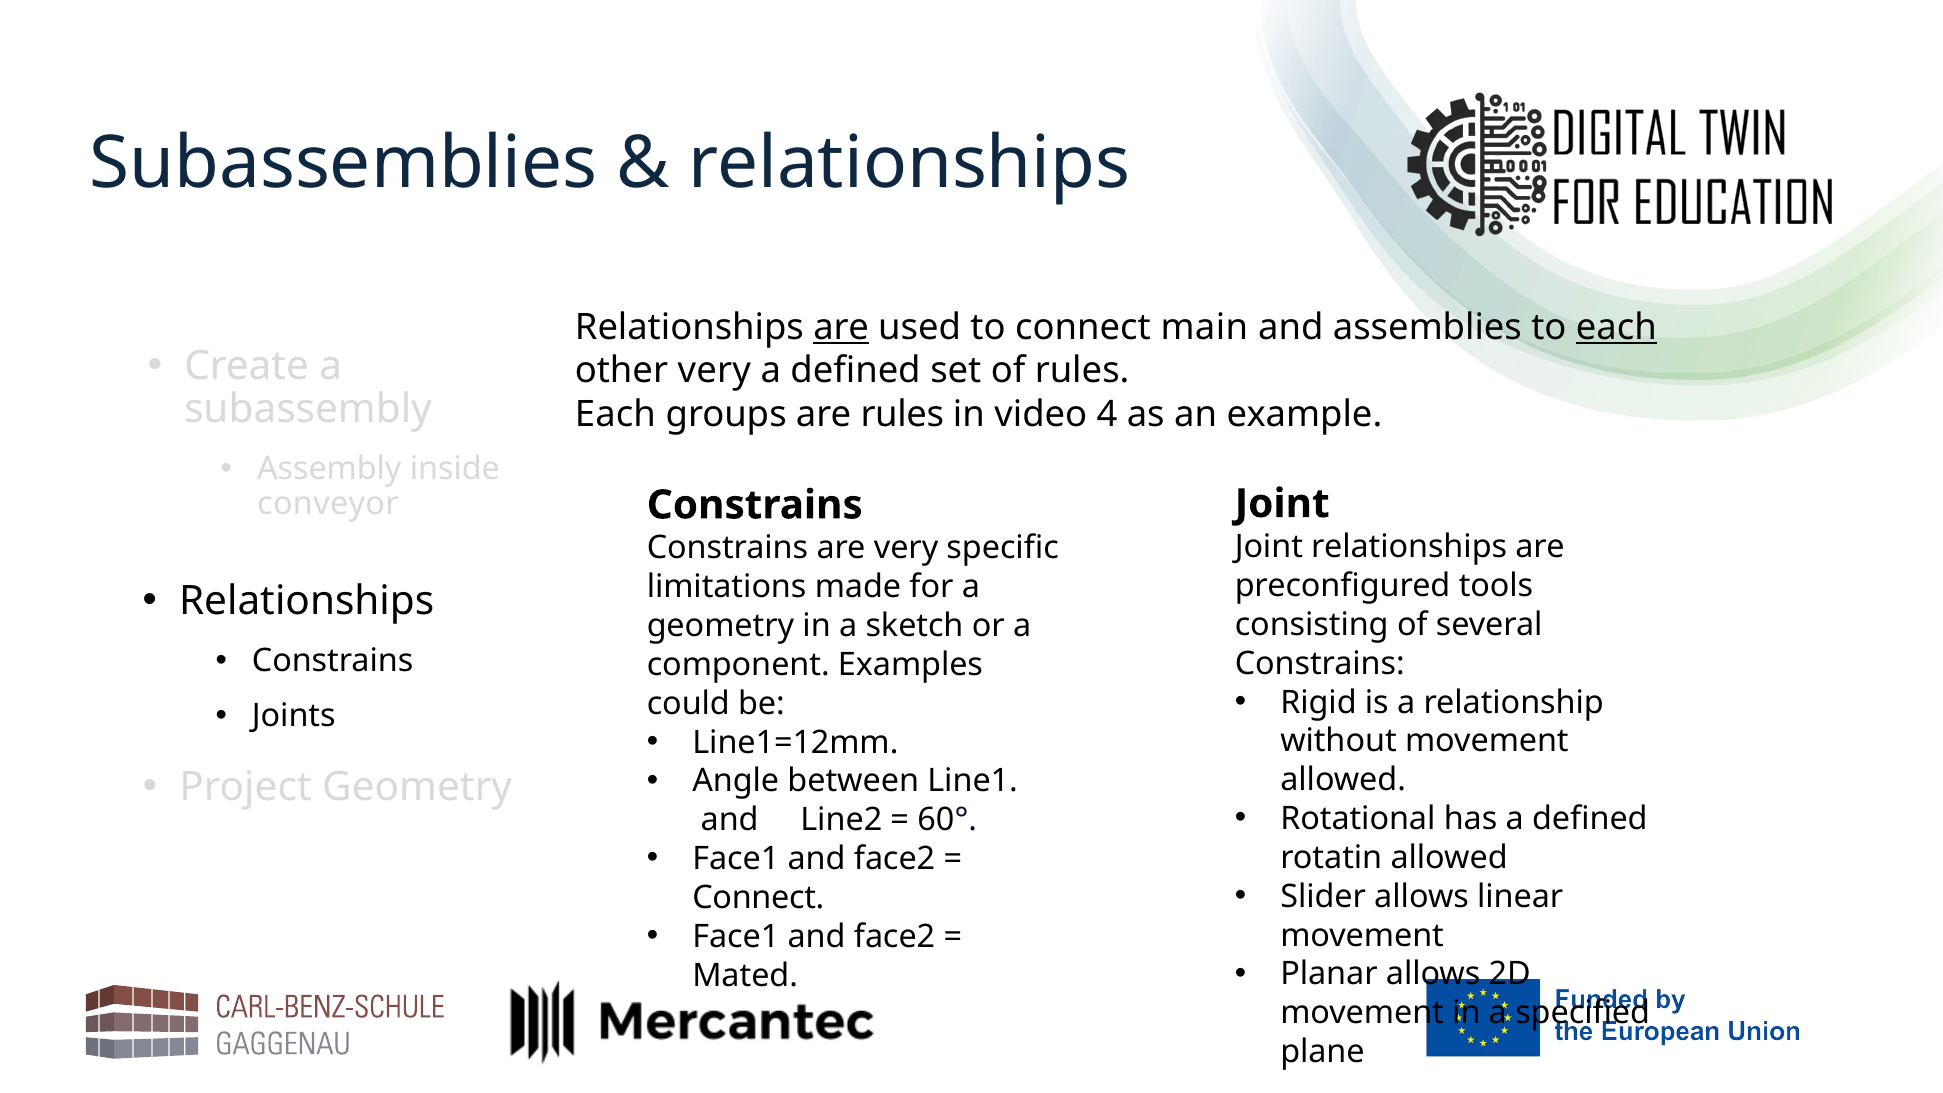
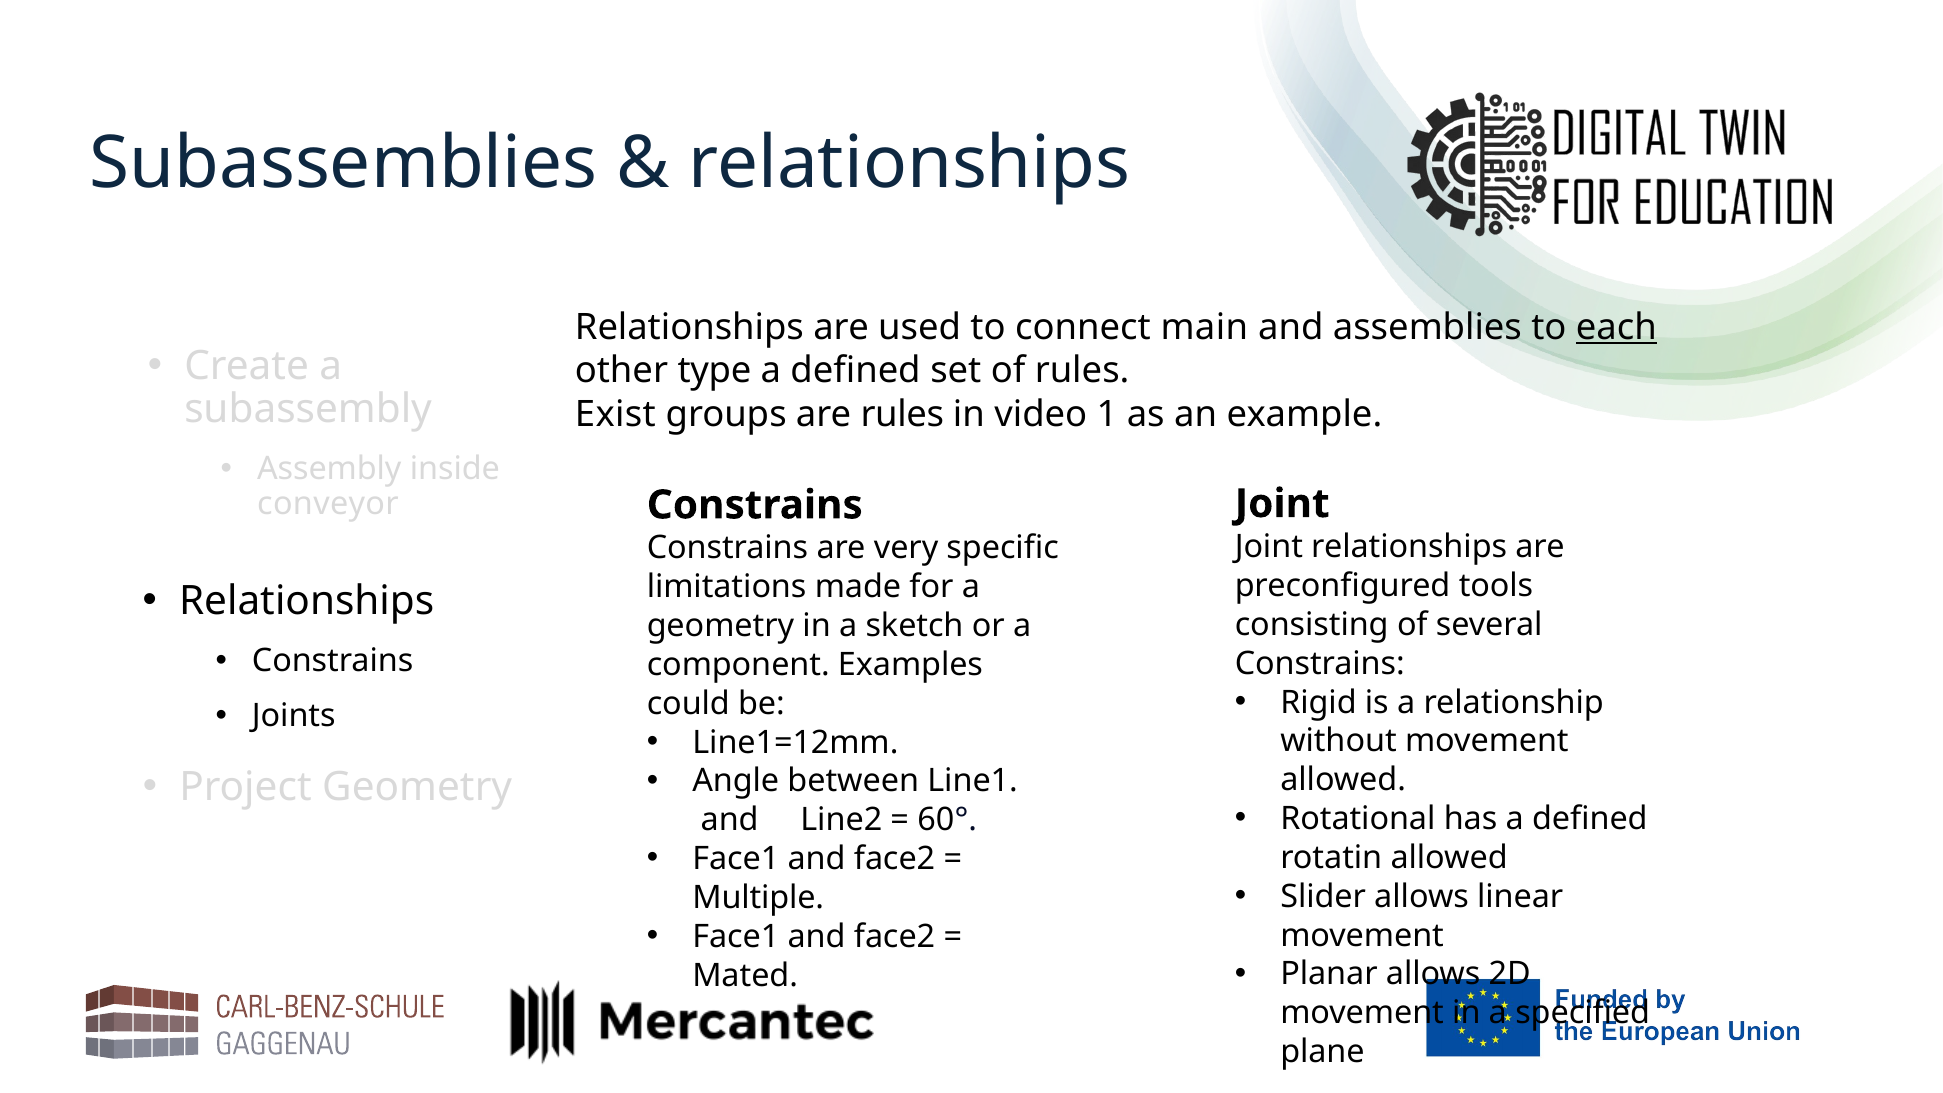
are underline: present -> none (841, 327)
other very: very -> type (715, 371)
Each: Each -> Exist (615, 415)
4: 4 -> 1 (1107, 415)
Connect: Connect -> Multiple (758, 898)
